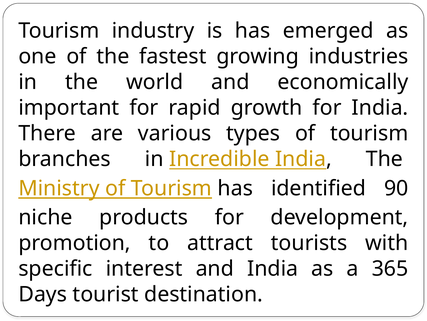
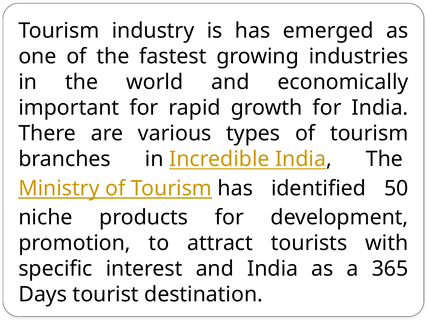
90: 90 -> 50 (396, 188)
